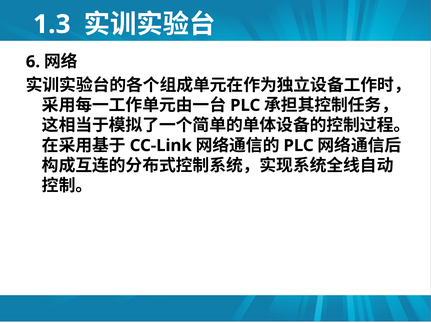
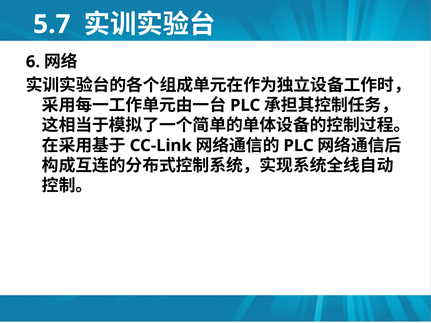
1.3: 1.3 -> 5.7 (52, 24)
